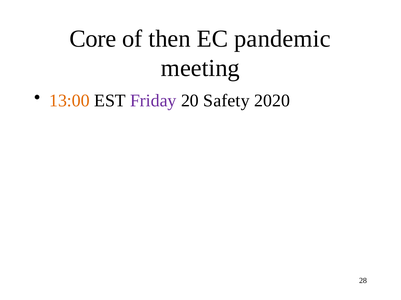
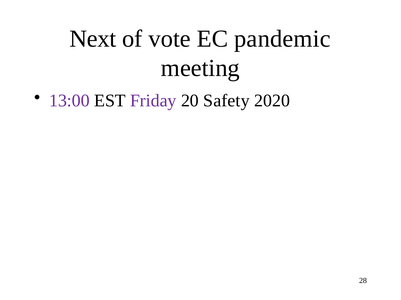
Core: Core -> Next (93, 39)
then: then -> vote (170, 39)
13:00 colour: orange -> purple (69, 101)
